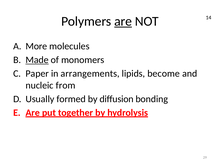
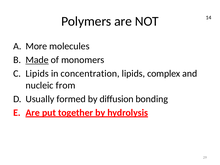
are underline: present -> none (123, 21)
Paper: Paper -> Lipids (37, 74)
arrangements: arrangements -> concentration (90, 74)
become: become -> complex (164, 74)
